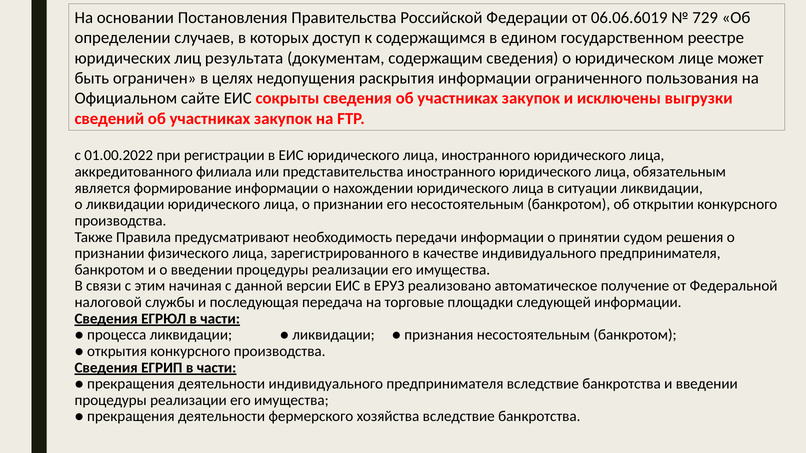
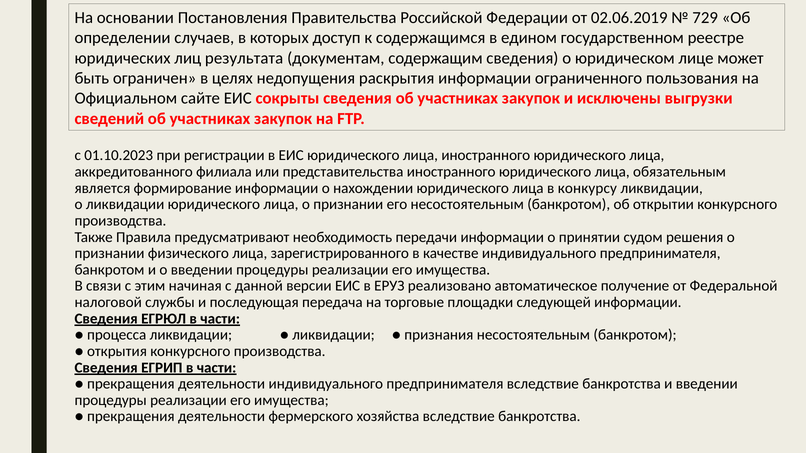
06.06.6019: 06.06.6019 -> 02.06.2019 (629, 18)
01.00.2022: 01.00.2022 -> 01.10.2023 (119, 156)
ситуации: ситуации -> конкурсу (587, 188)
